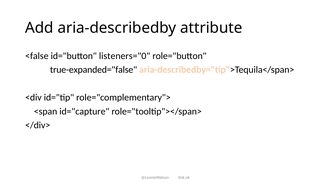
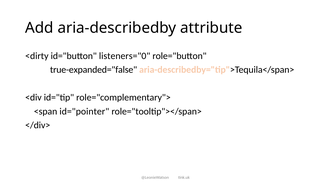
<false: <false -> <dirty (37, 56)
id="capture: id="capture -> id="pointer (84, 111)
